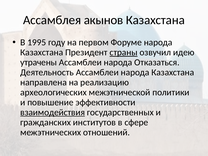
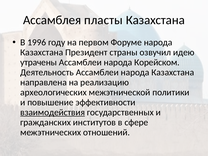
акынов: акынов -> пласты (103, 20)
1995: 1995 -> 1996 (37, 42)
страны underline: present -> none (124, 52)
Отказаться: Отказаться -> Корейском (157, 62)
